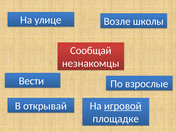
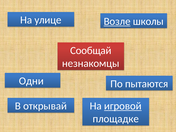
Возле underline: none -> present (117, 21)
Вести: Вести -> Одни (31, 81)
взрослые: взрослые -> пытаются (147, 84)
